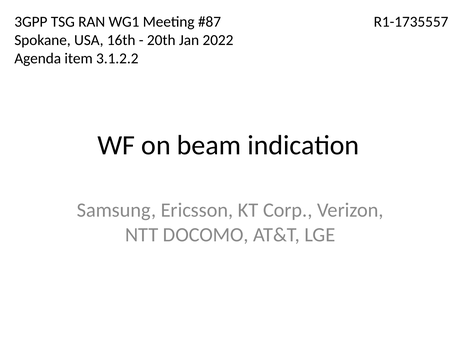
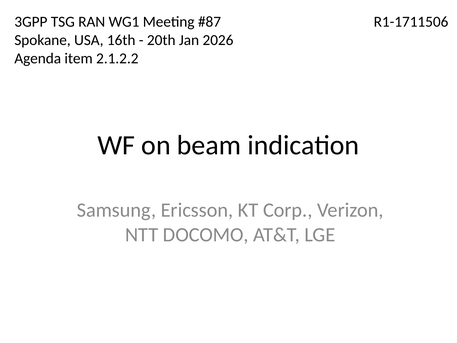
R1-1735557: R1-1735557 -> R1-1711506 (411, 22)
2022: 2022 -> 2026 (218, 40)
3.1.2.2: 3.1.2.2 -> 2.1.2.2 (117, 58)
